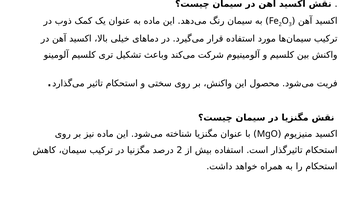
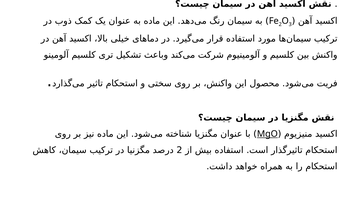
MgO underline: none -> present (267, 134)
